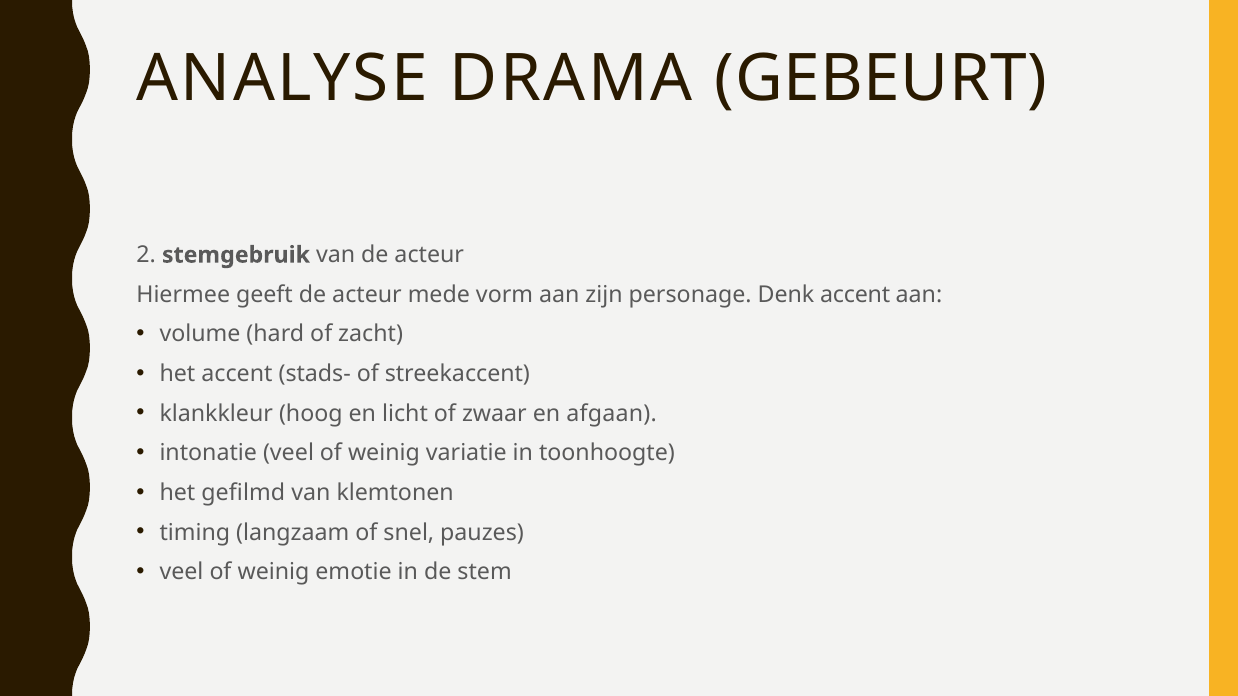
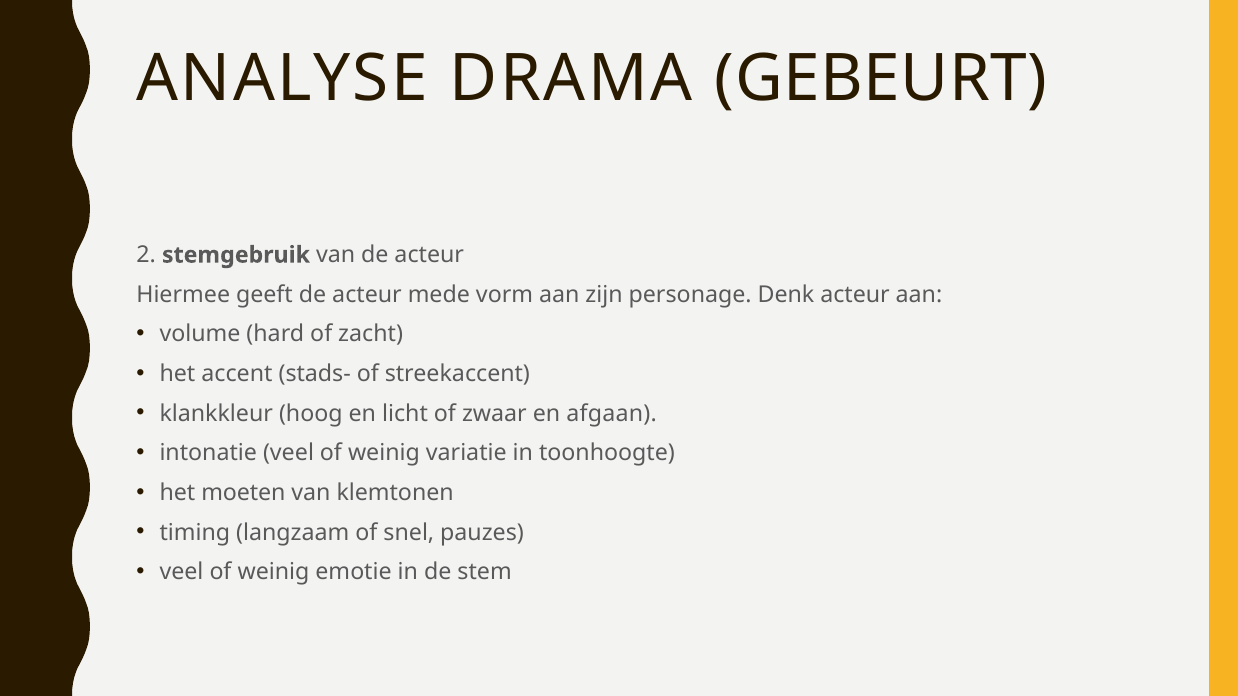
Denk accent: accent -> acteur (855, 295)
gefilmd: gefilmd -> moeten (243, 493)
